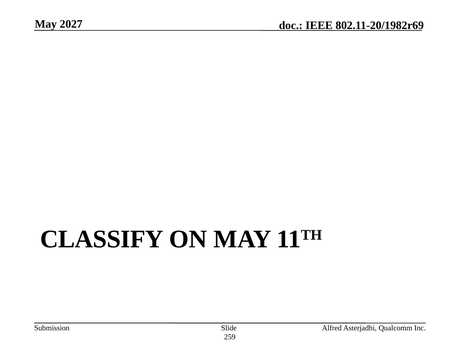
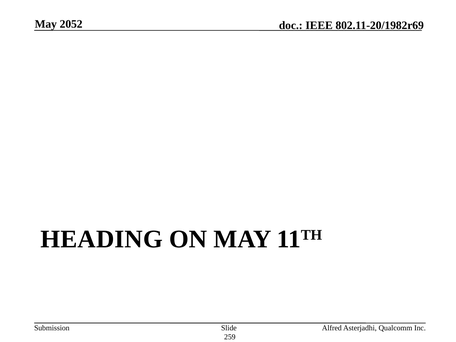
2027: 2027 -> 2052 (71, 24)
CLASSIFY: CLASSIFY -> HEADING (102, 239)
